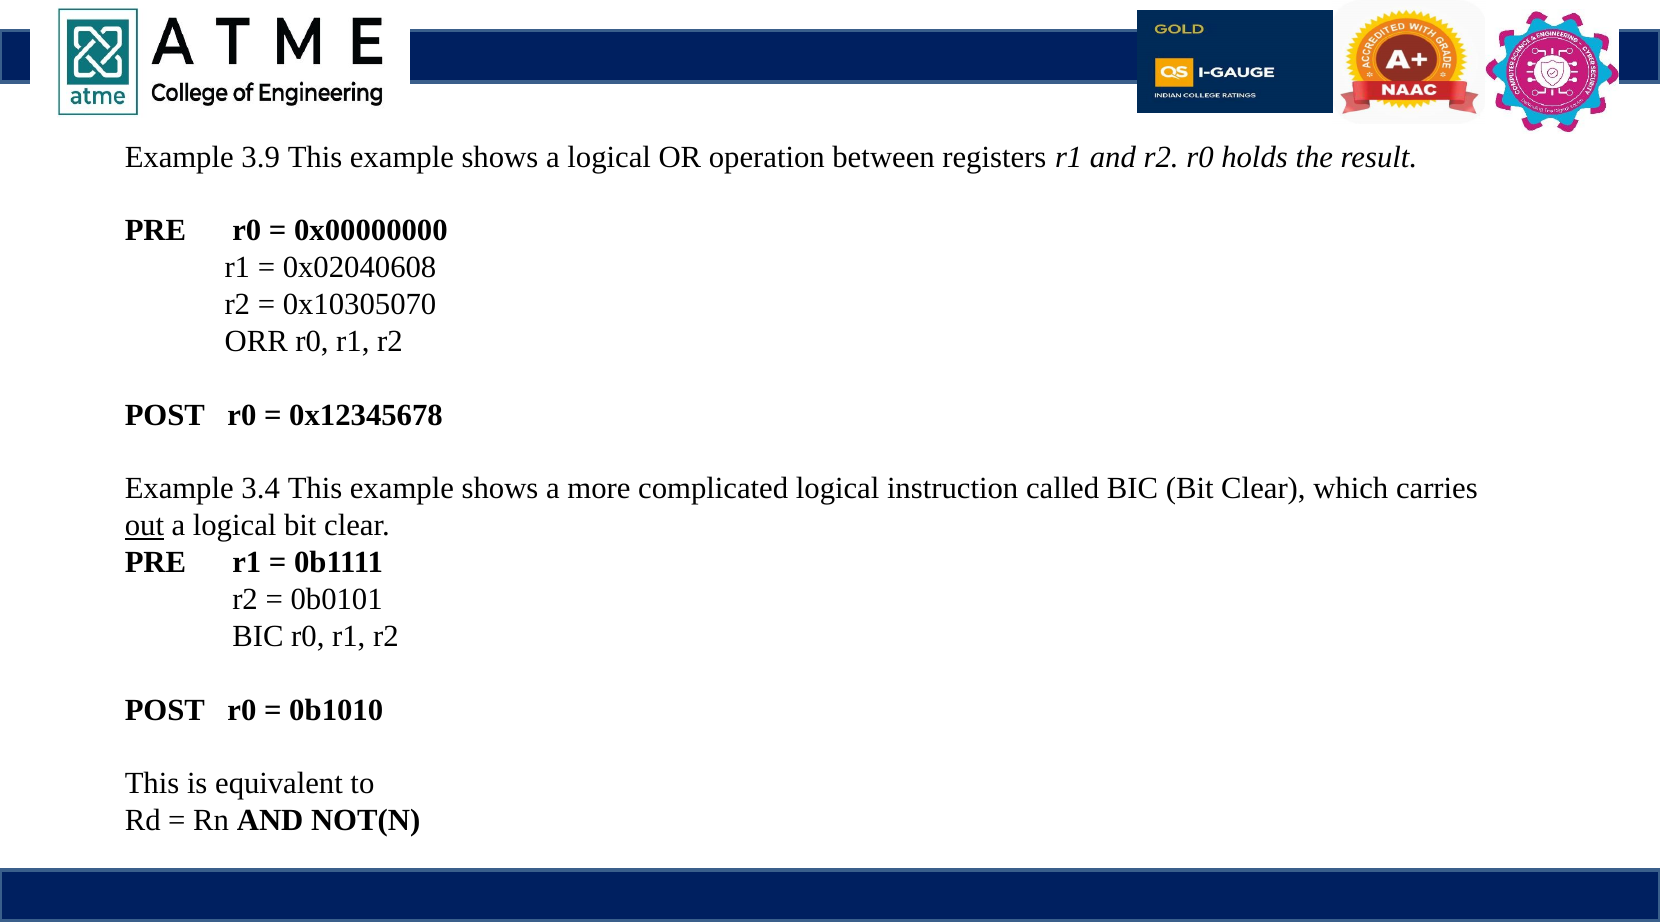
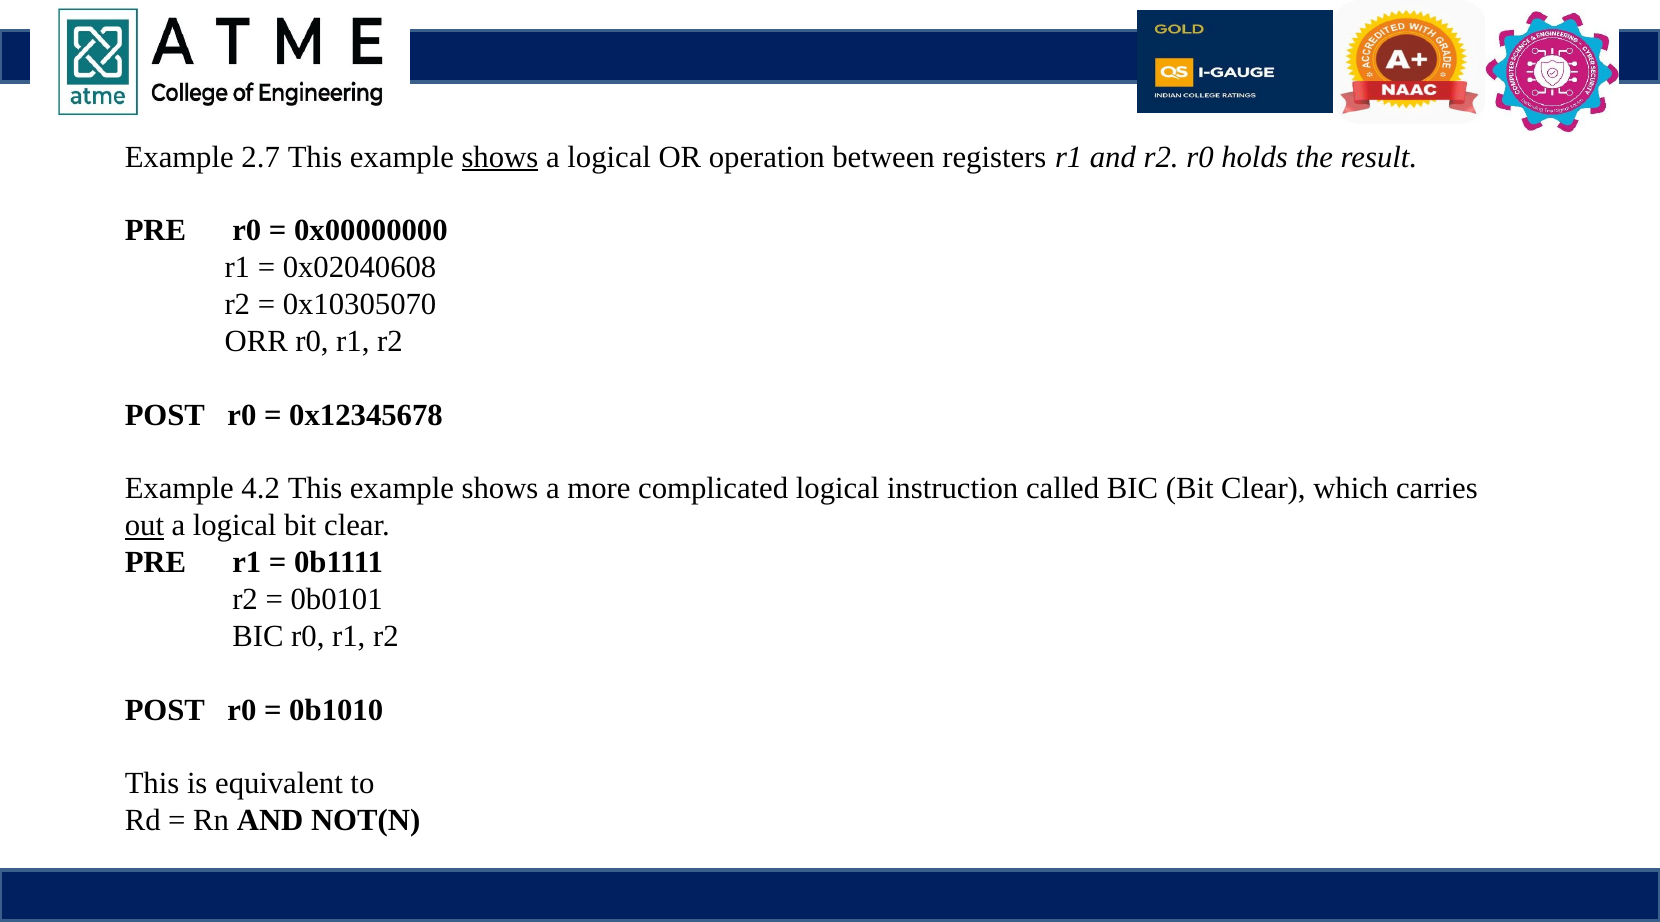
3.9: 3.9 -> 2.7 (261, 157)
shows underline: none -> present (500, 157)
3.4: 3.4 -> 4.2 (261, 489)
